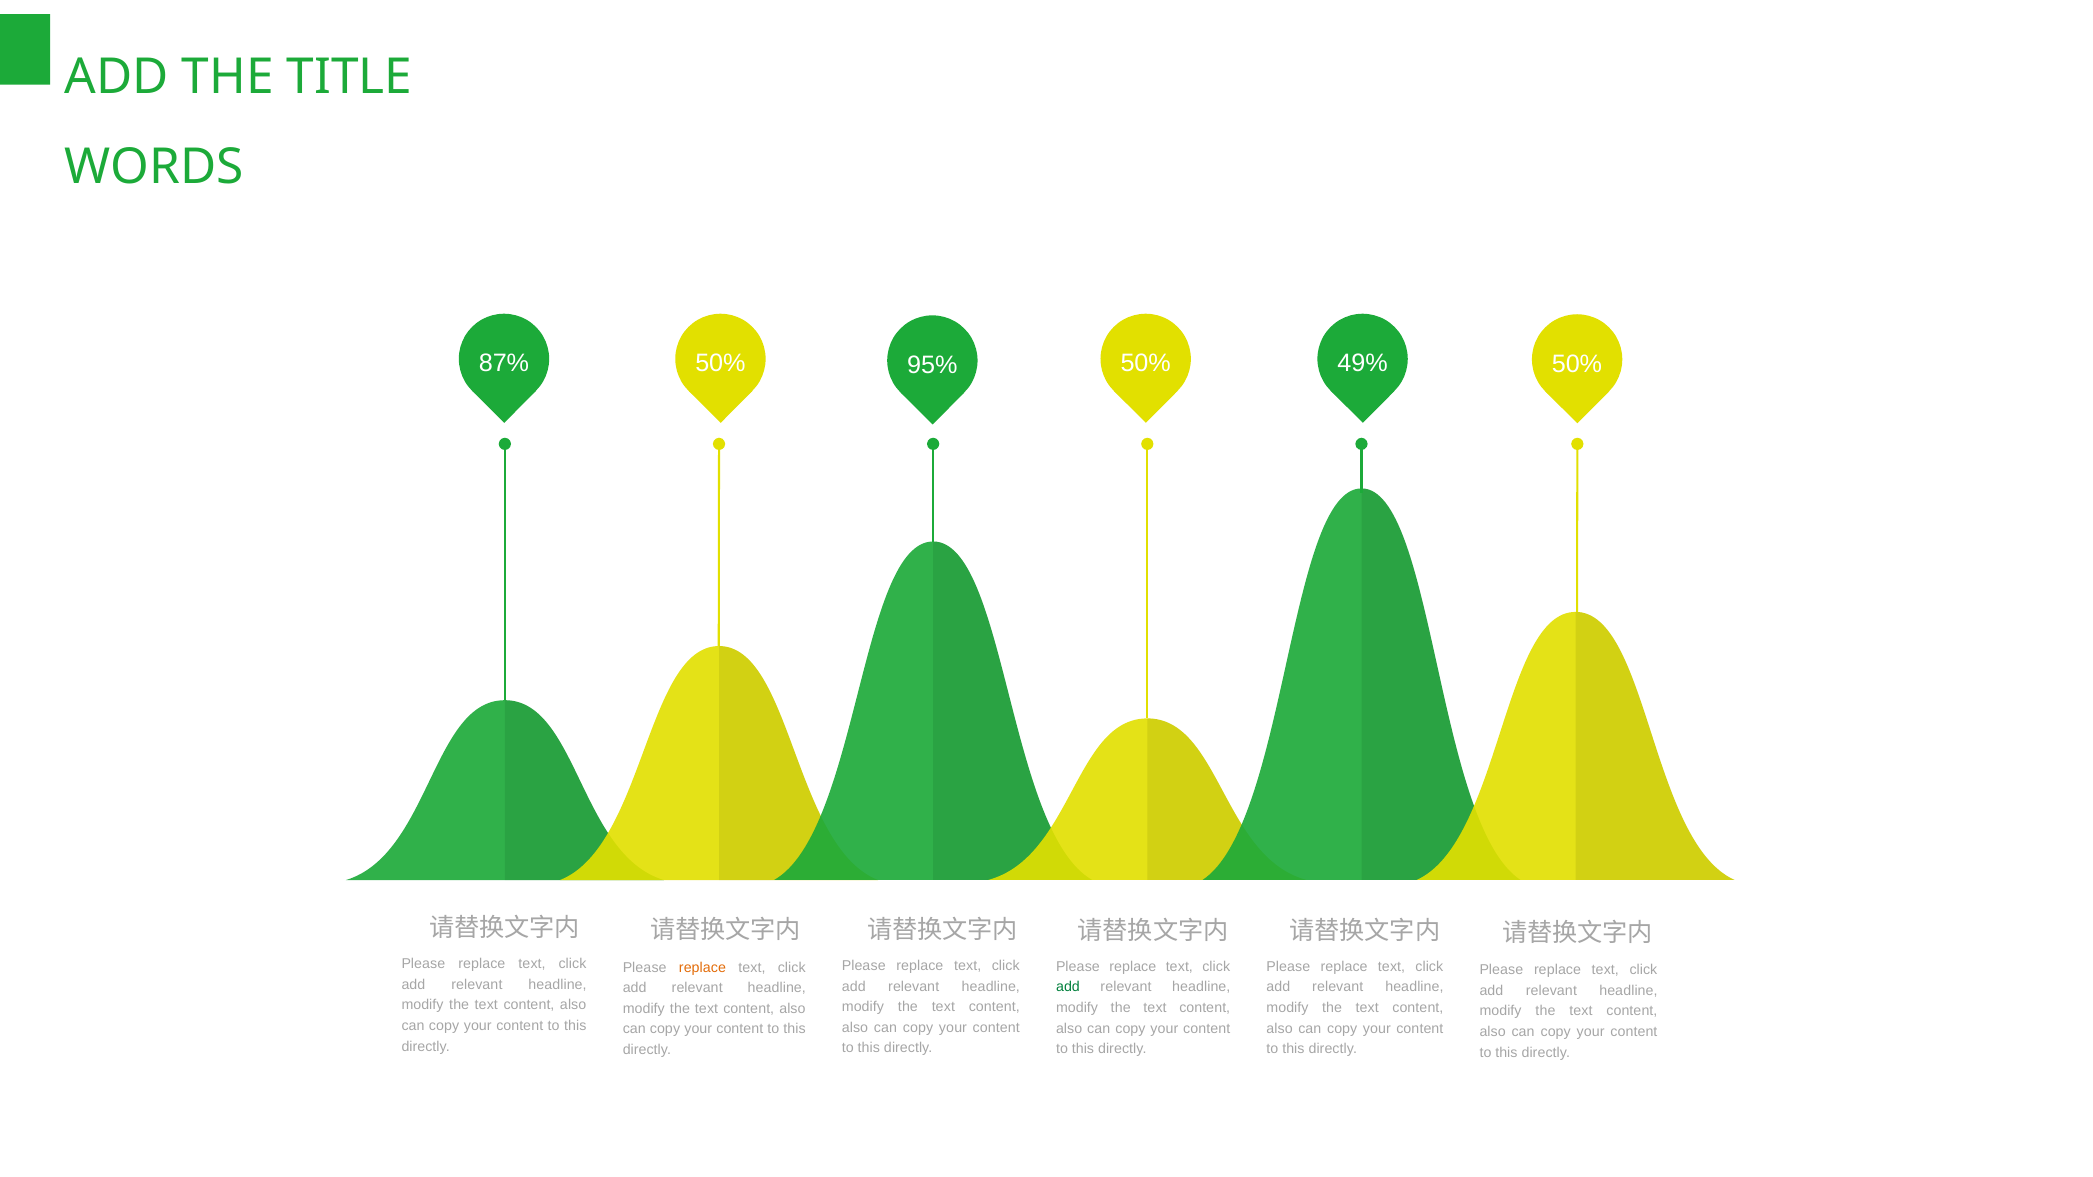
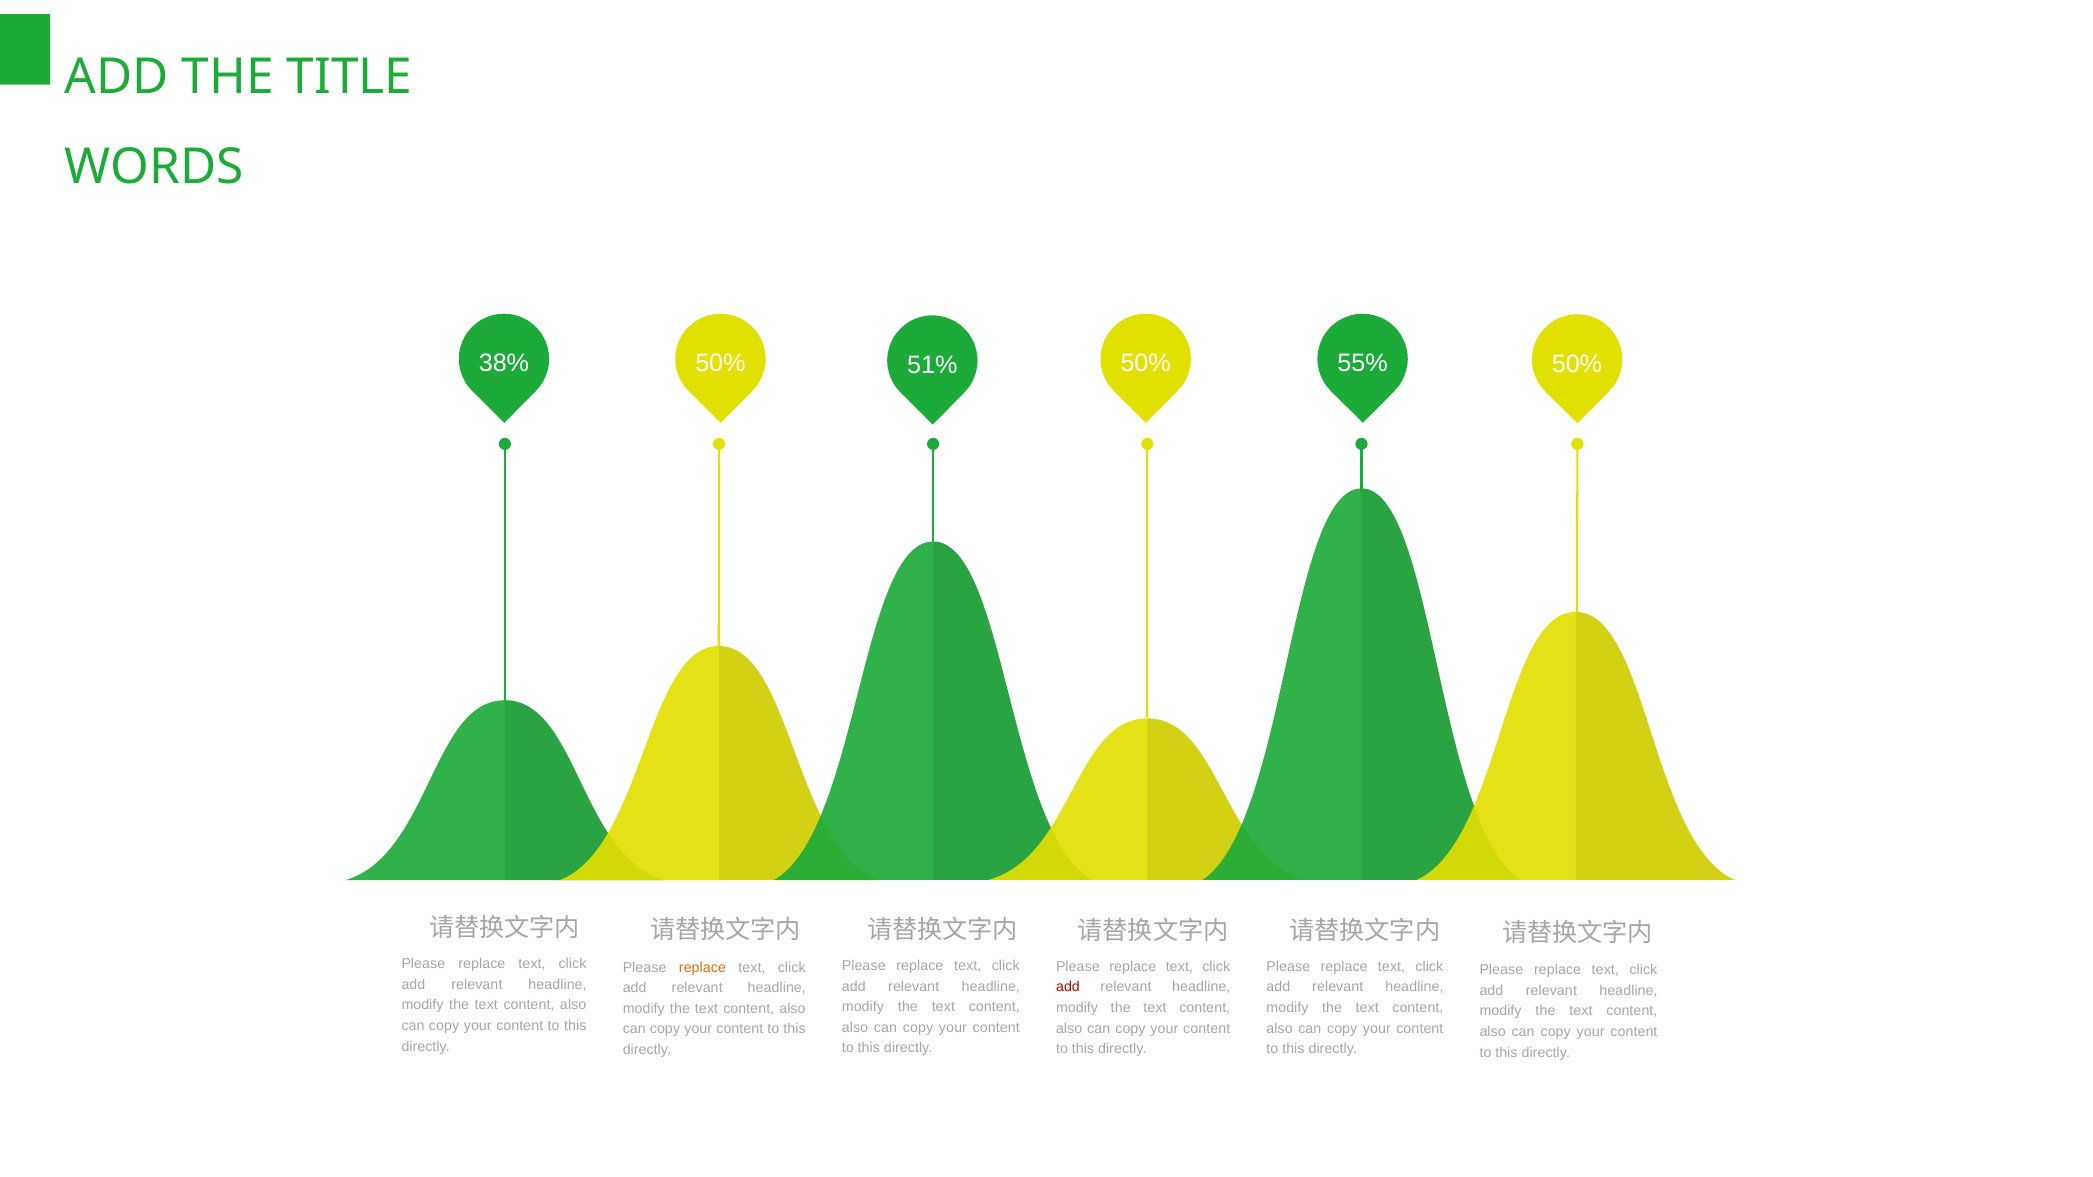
87%: 87% -> 38% (504, 364)
95%: 95% -> 51% (932, 365)
49%: 49% -> 55% (1363, 364)
add colour: green -> red (1068, 987)
